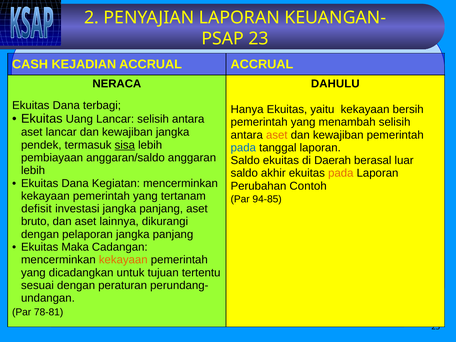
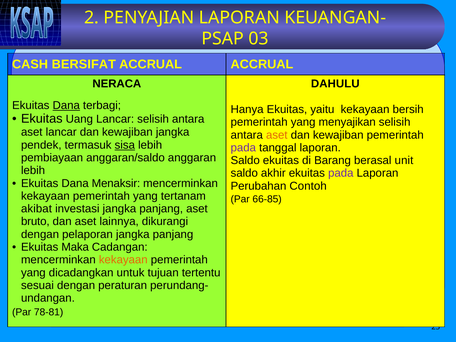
23: 23 -> 03 (259, 39)
KEJADIAN: KEJADIAN -> BERSIFAT (84, 64)
Dana underline: none -> present (66, 105)
menambah: menambah -> menyajikan (347, 122)
pada colour: blue -> purple (243, 148)
Daerah: Daerah -> Barang (333, 160)
luar: luar -> unit (404, 160)
pada colour: orange -> purple (341, 173)
Kegiatan: Kegiatan -> Menaksir (116, 183)
94-85: 94-85 -> 66-85 (267, 199)
defisit: defisit -> akibat (36, 209)
